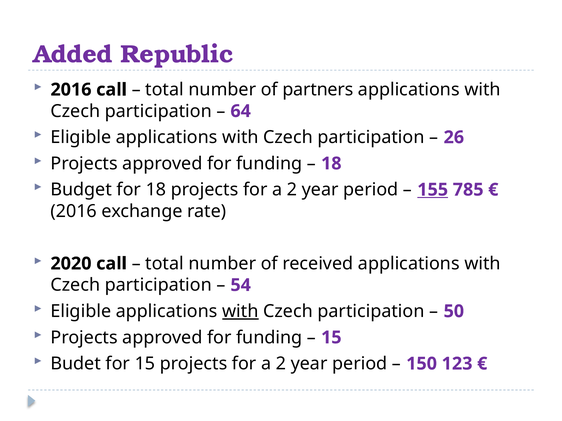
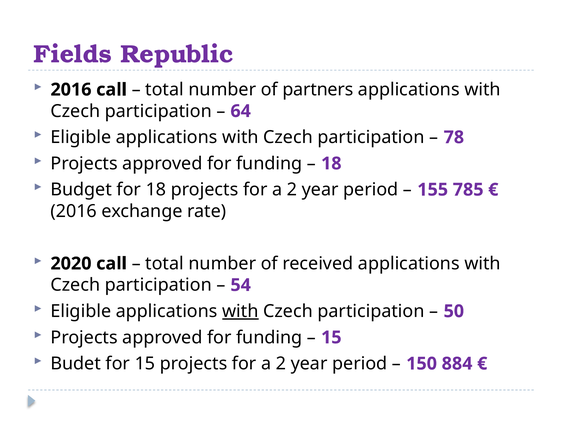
Added: Added -> Fields (73, 54)
26: 26 -> 78 (454, 137)
155 underline: present -> none (433, 190)
123: 123 -> 884 (457, 364)
